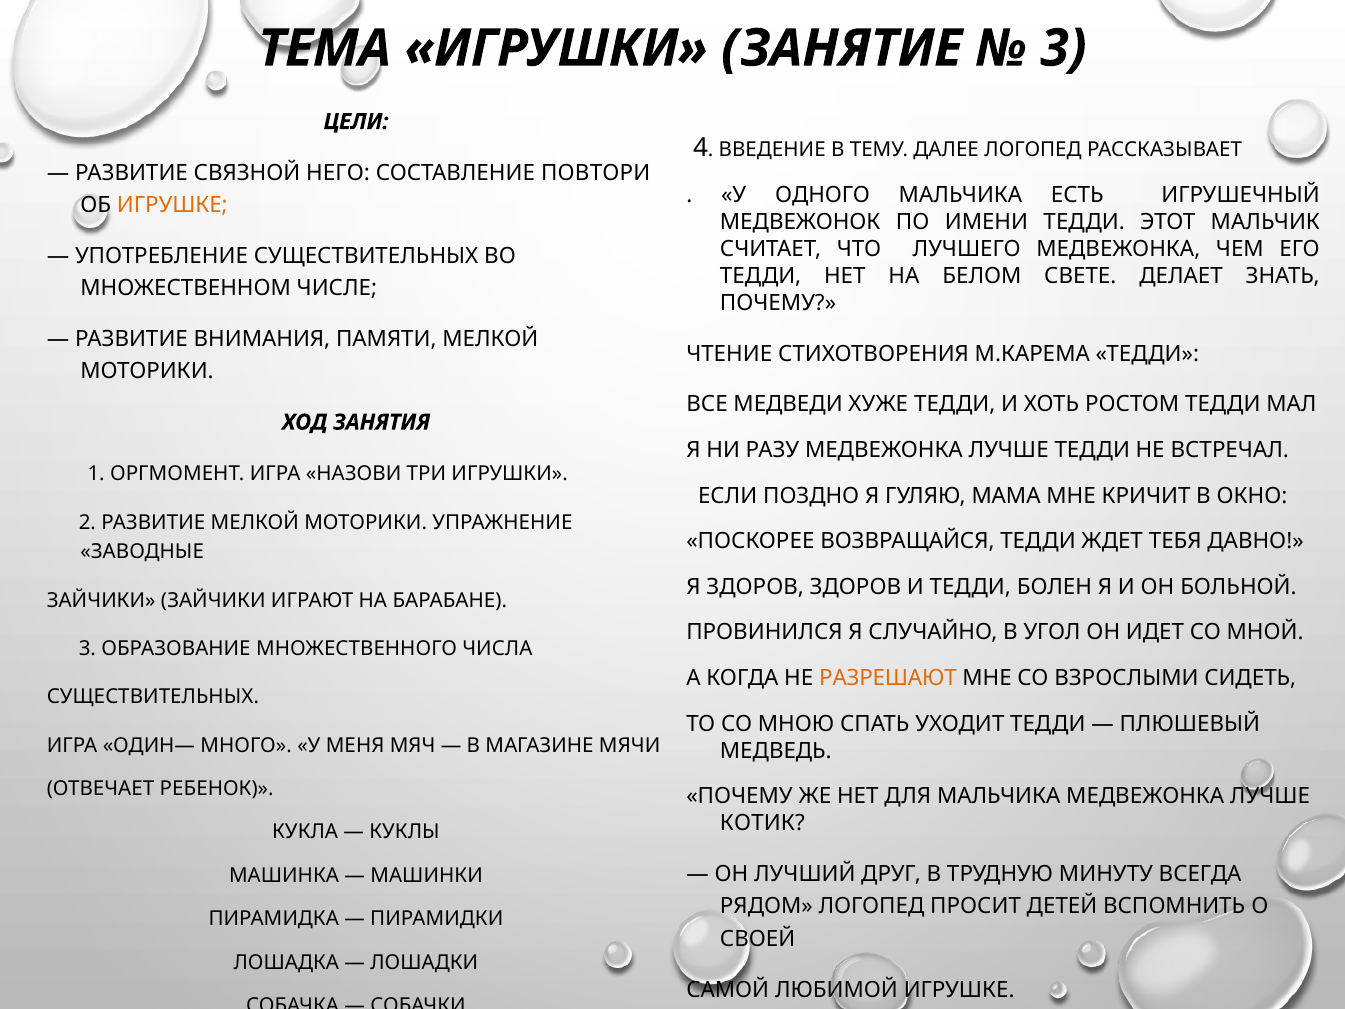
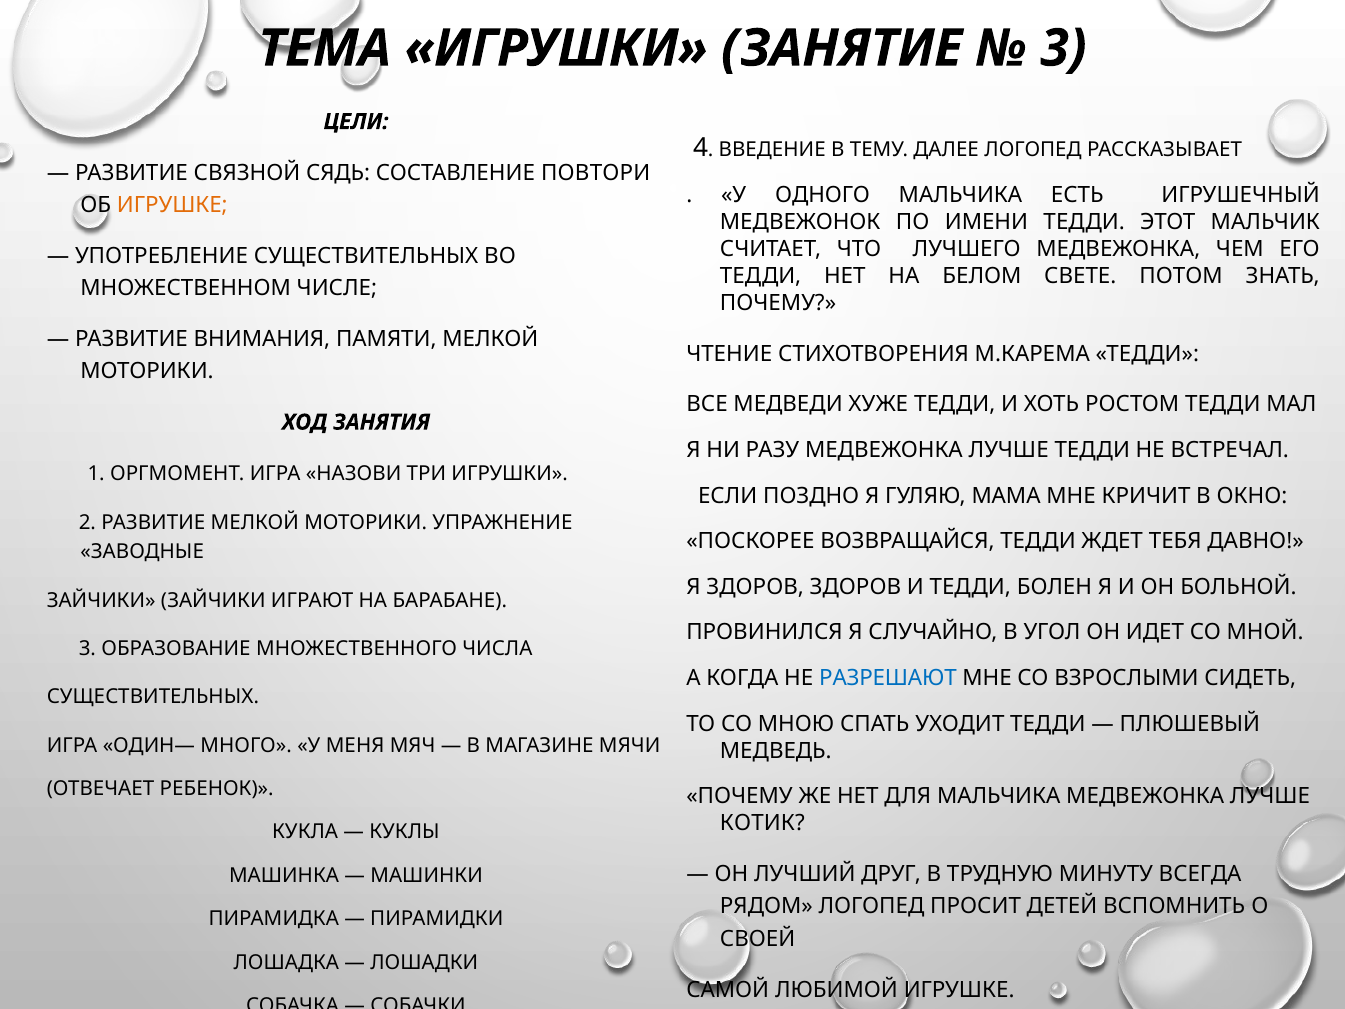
НЕГО: НЕГО -> СЯДЬ (338, 173)
ДЕЛАЕТ: ДЕЛАЕТ -> ПОТОМ (1181, 276)
РАЗРЕШАЮТ colour: orange -> blue (888, 678)
